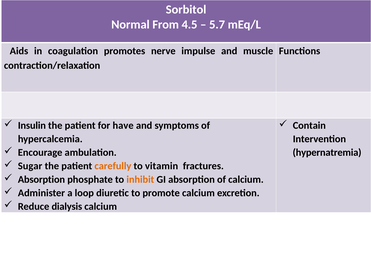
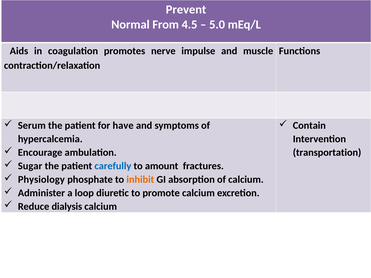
Sorbitol: Sorbitol -> Prevent (186, 10)
5.7: 5.7 -> 5.0 (217, 25)
Insulin: Insulin -> Serum (32, 126)
hypernatremia: hypernatremia -> transportation (327, 153)
carefully colour: orange -> blue (113, 166)
vitamin: vitamin -> amount (162, 166)
Absorption: Absorption -> Physiology (41, 180)
